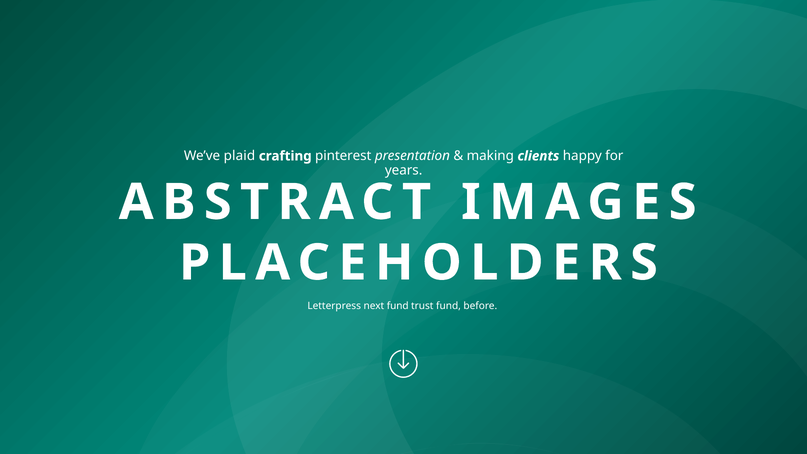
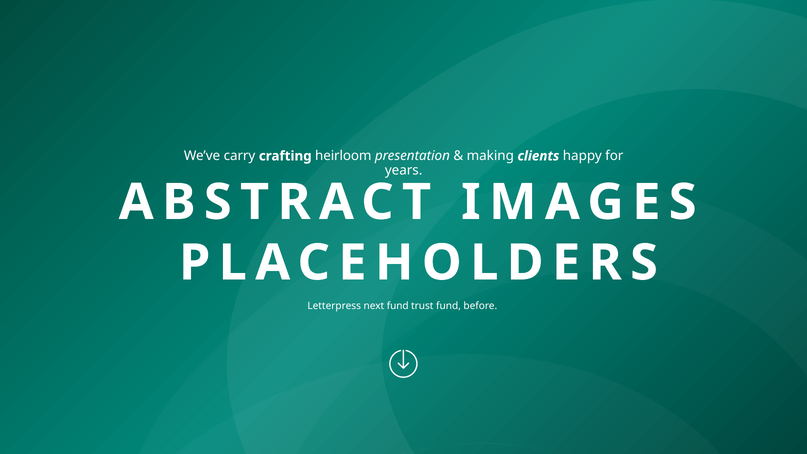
plaid: plaid -> carry (239, 156)
pinterest: pinterest -> heirloom (343, 156)
